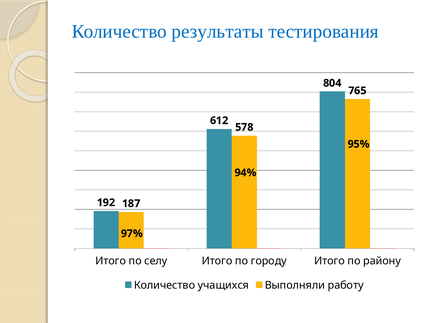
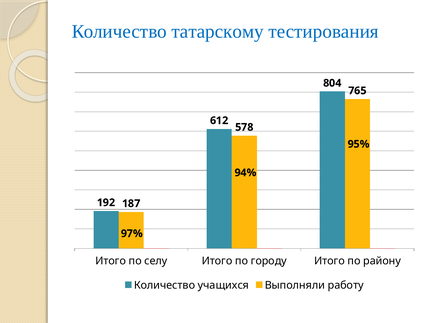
результаты: результаты -> татарскому (218, 31)
